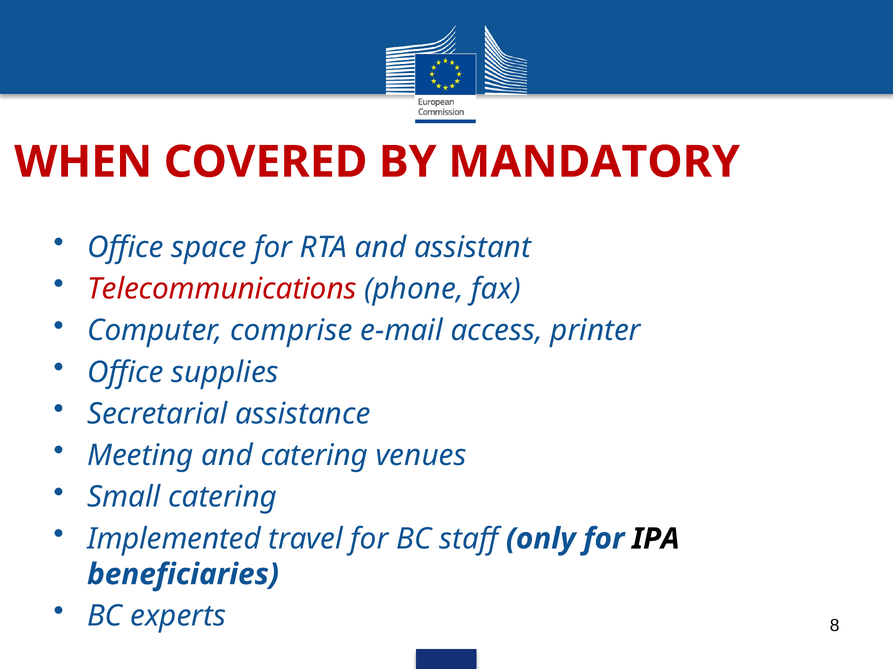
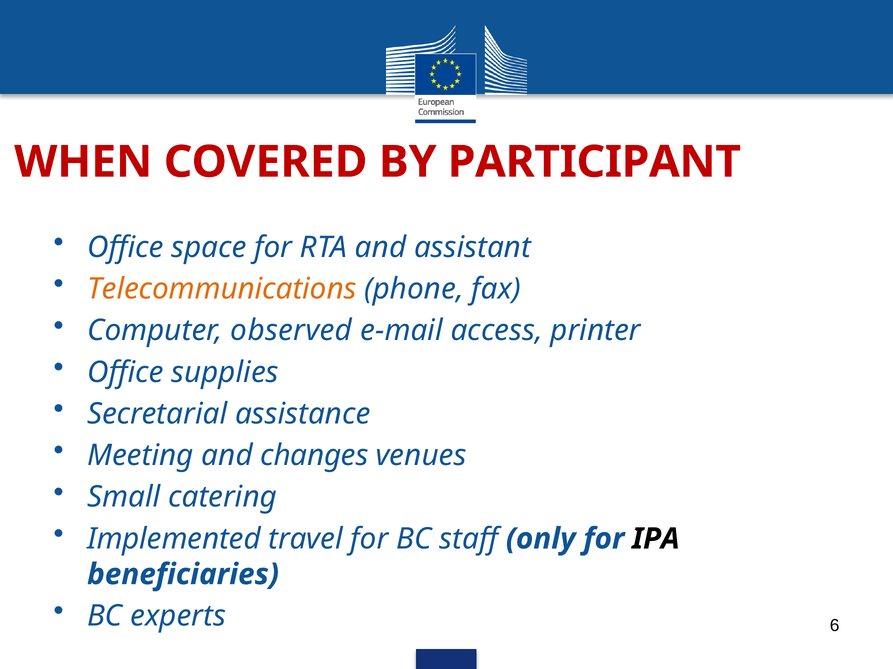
MANDATORY: MANDATORY -> PARTICIPANT (594, 162)
Telecommunications colour: red -> orange (222, 289)
comprise: comprise -> observed (291, 331)
and catering: catering -> changes (314, 456)
8: 8 -> 6 (835, 626)
